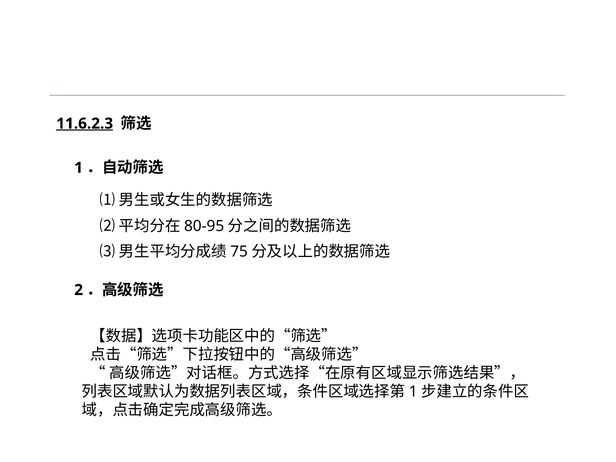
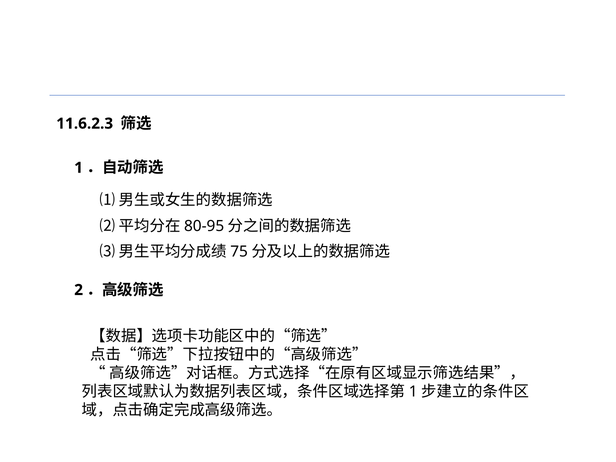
11.6.2.3 underline: present -> none (85, 124)
